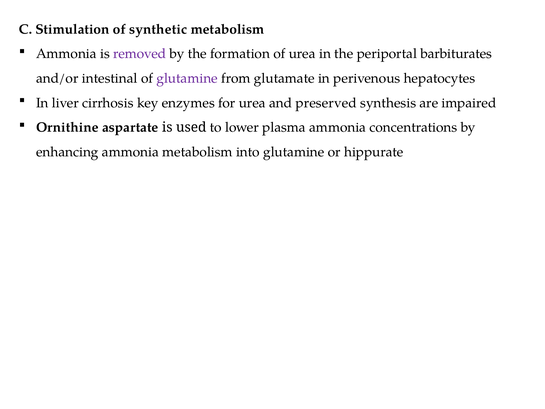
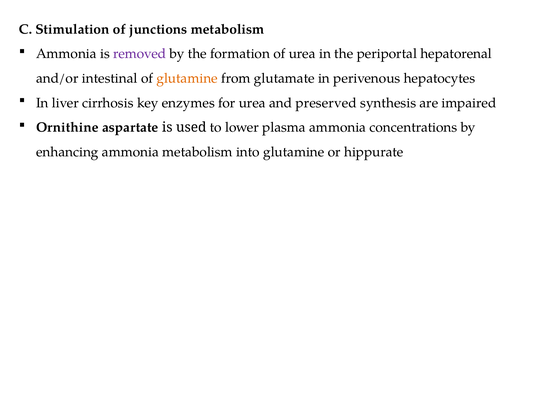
synthetic: synthetic -> junctions (158, 29)
barbiturates: barbiturates -> hepatorenal (456, 54)
glutamine colour: purple -> orange (187, 78)
